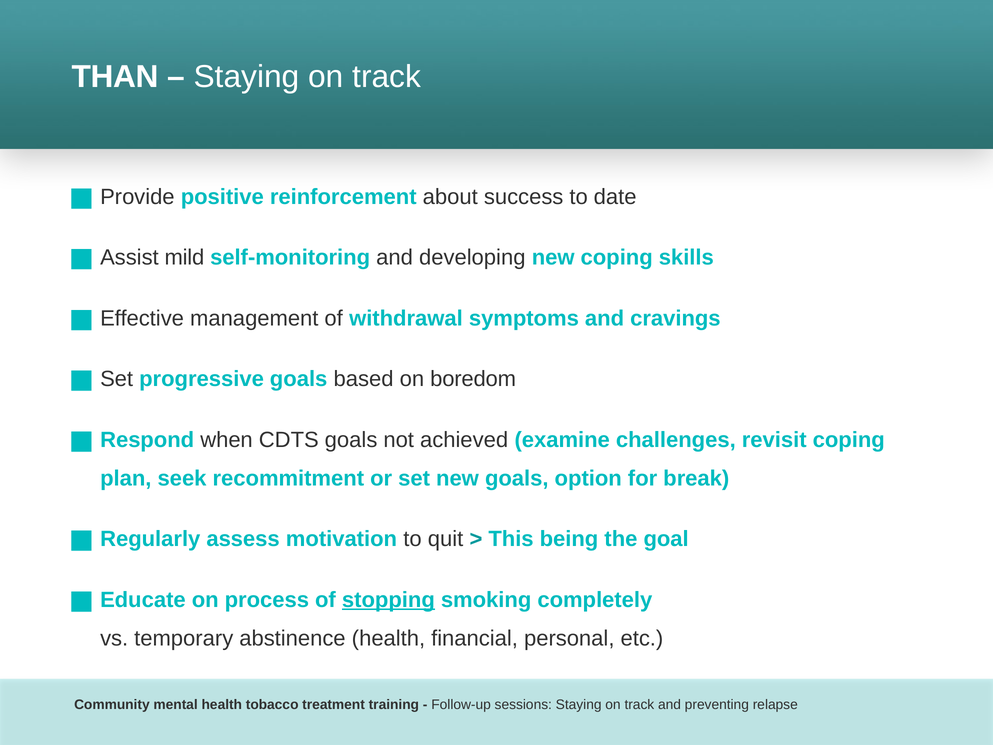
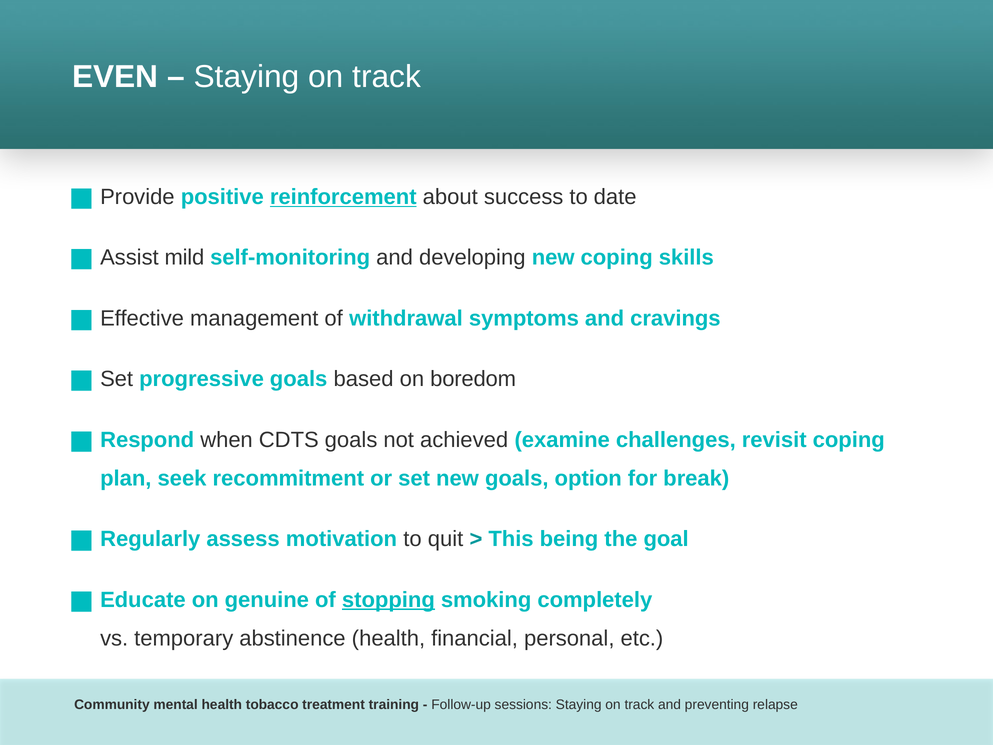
THAN: THAN -> EVEN (115, 77)
reinforcement underline: none -> present (343, 197)
process: process -> genuine (267, 600)
